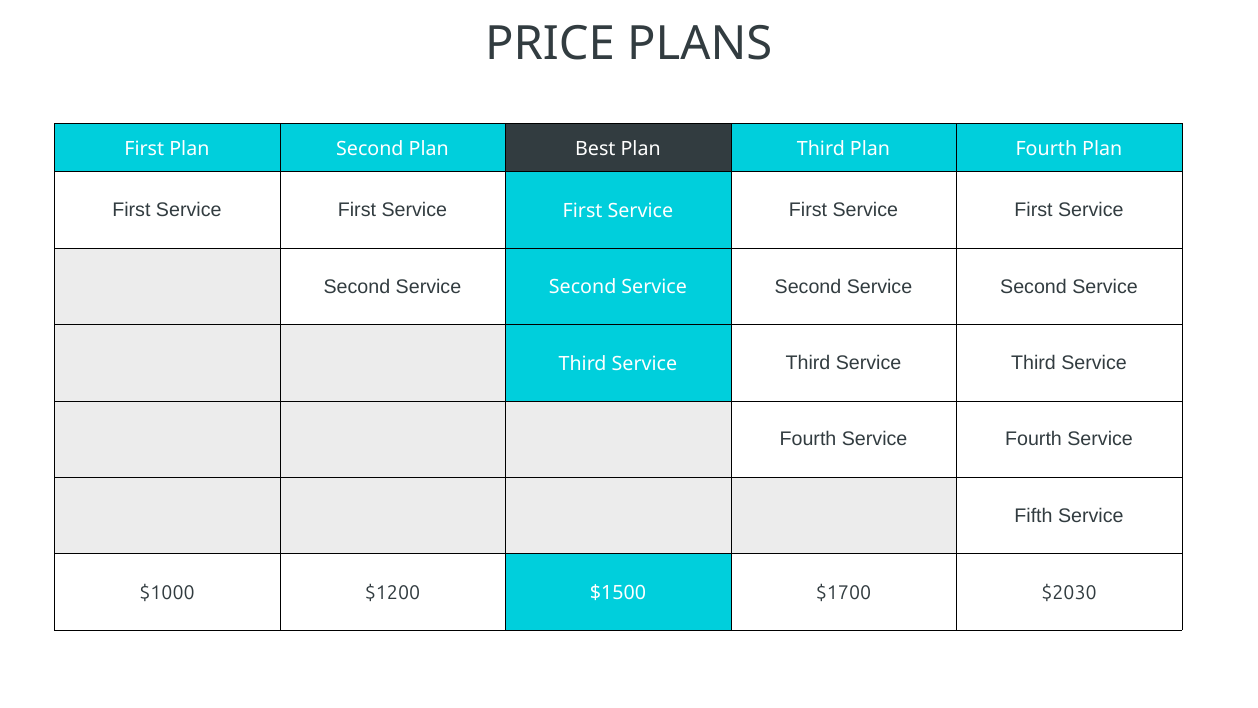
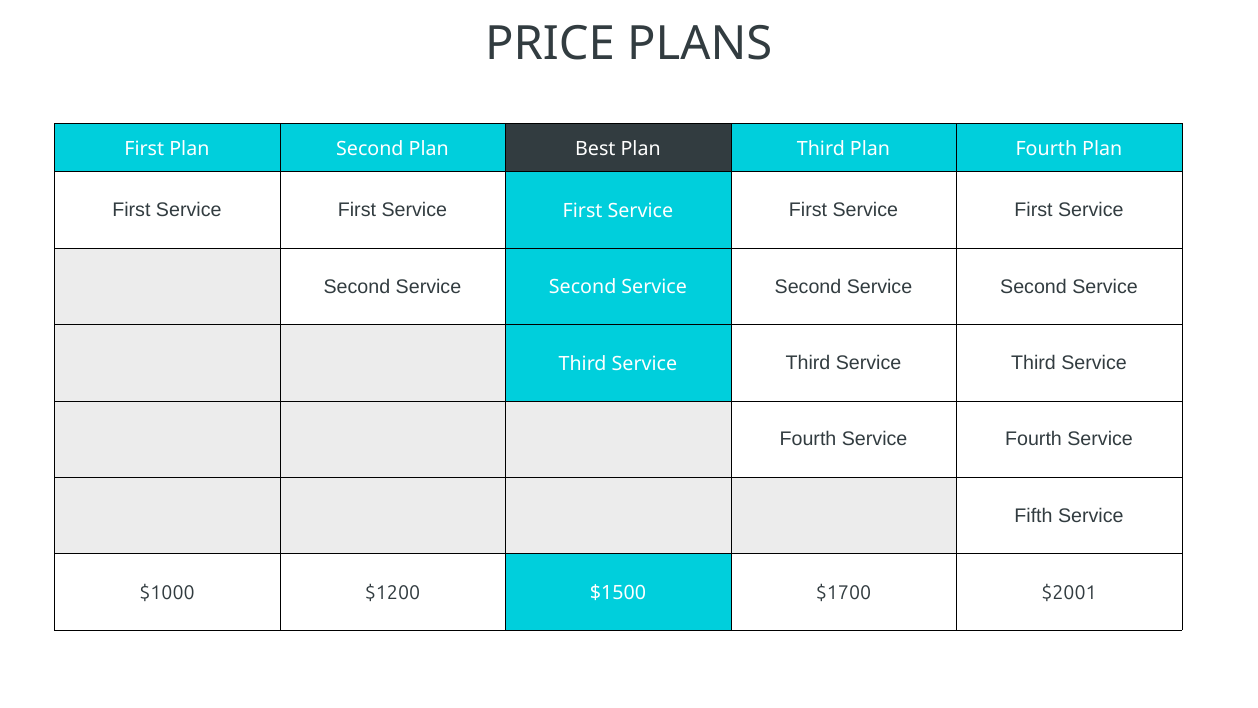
$2030: $2030 -> $2001 (1069, 592)
